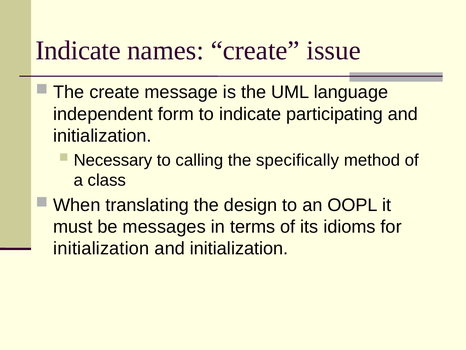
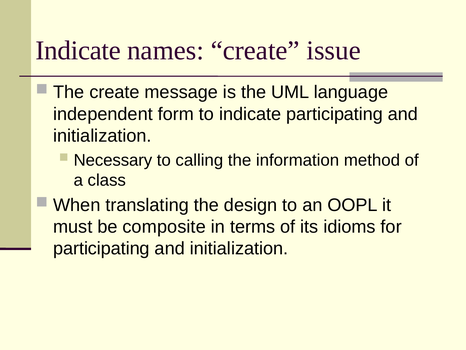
specifically: specifically -> information (298, 160)
messages: messages -> composite (164, 227)
initialization: initialization -> participating (101, 248)
